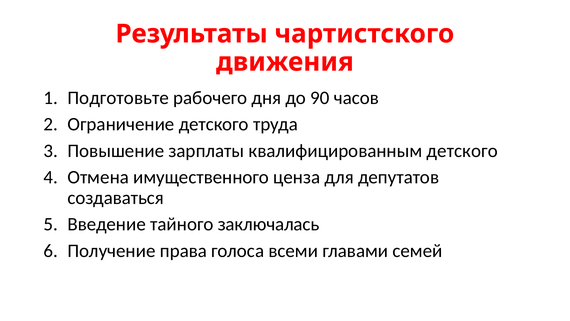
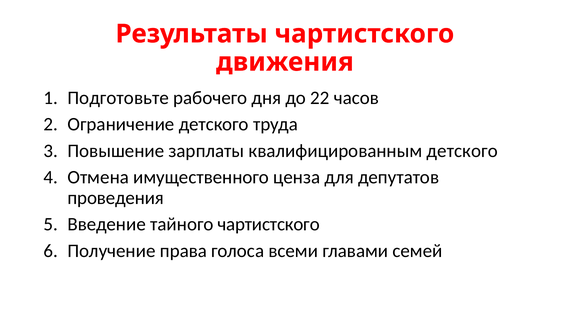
90: 90 -> 22 (320, 98)
создаваться: создаваться -> проведения (116, 198)
тайного заключалась: заключалась -> чартистского (269, 224)
